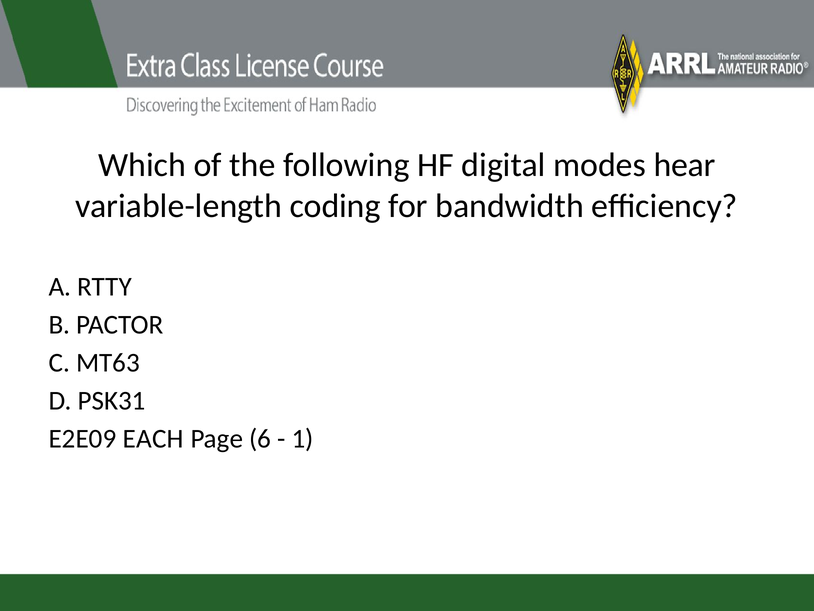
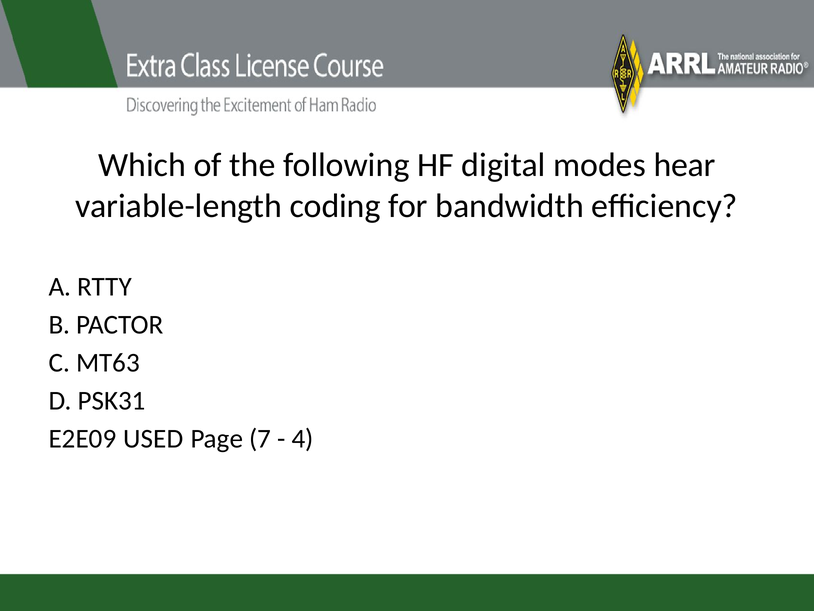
EACH: EACH -> USED (153, 439)
6: 6 -> 7 (260, 439)
1: 1 -> 4 (303, 439)
